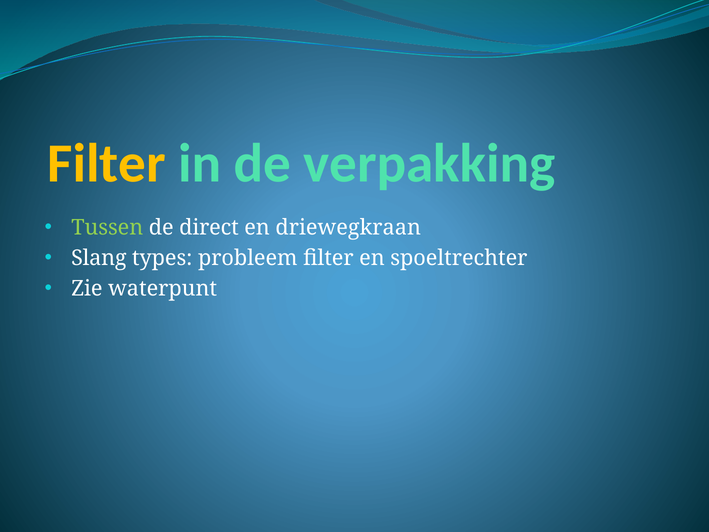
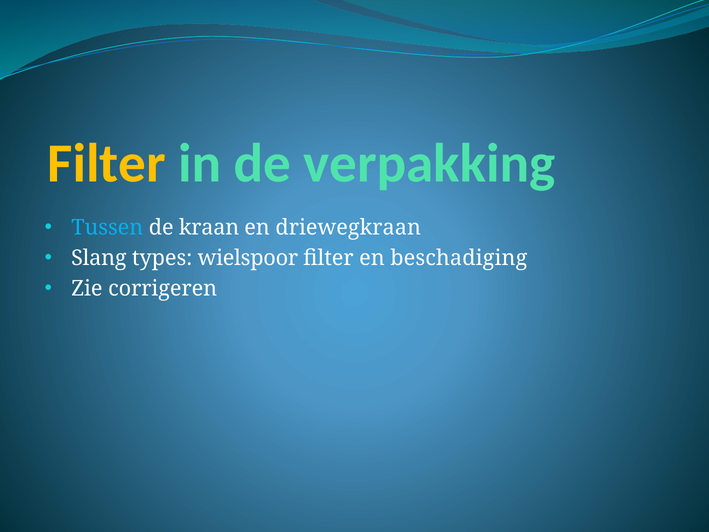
Tussen colour: light green -> light blue (107, 228)
direct: direct -> kraan (209, 228)
probleem: probleem -> wielspoor (248, 258)
spoeltrechter: spoeltrechter -> beschadiging (459, 258)
waterpunt: waterpunt -> corrigeren (163, 288)
